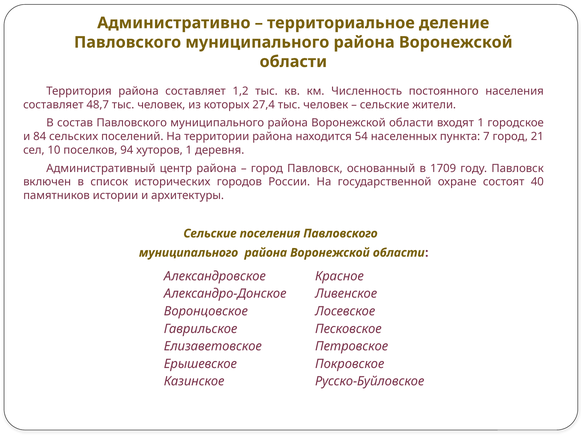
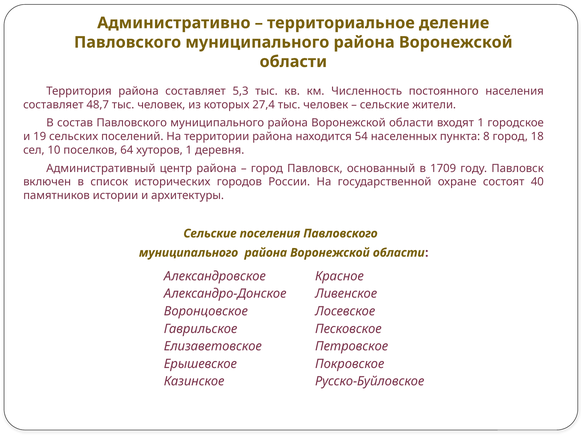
1,2: 1,2 -> 5,3 (241, 91)
84: 84 -> 19 (40, 137)
7: 7 -> 8 (486, 137)
21: 21 -> 18 (537, 137)
94: 94 -> 64 (127, 150)
